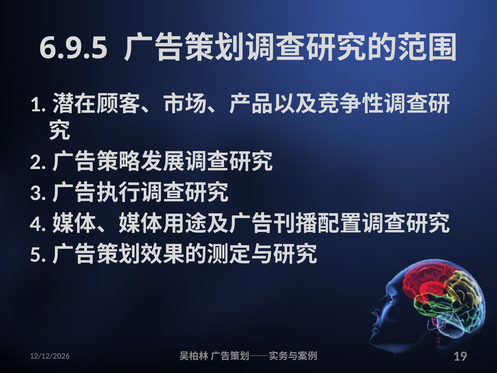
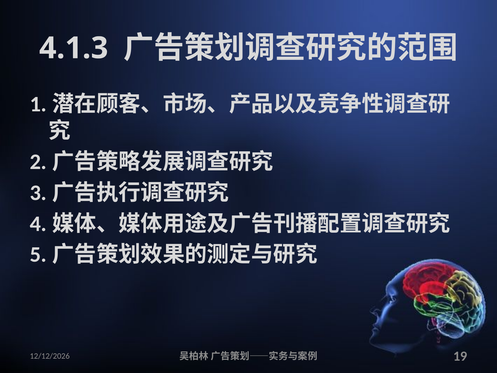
6.9.5: 6.9.5 -> 4.1.3 (74, 48)
